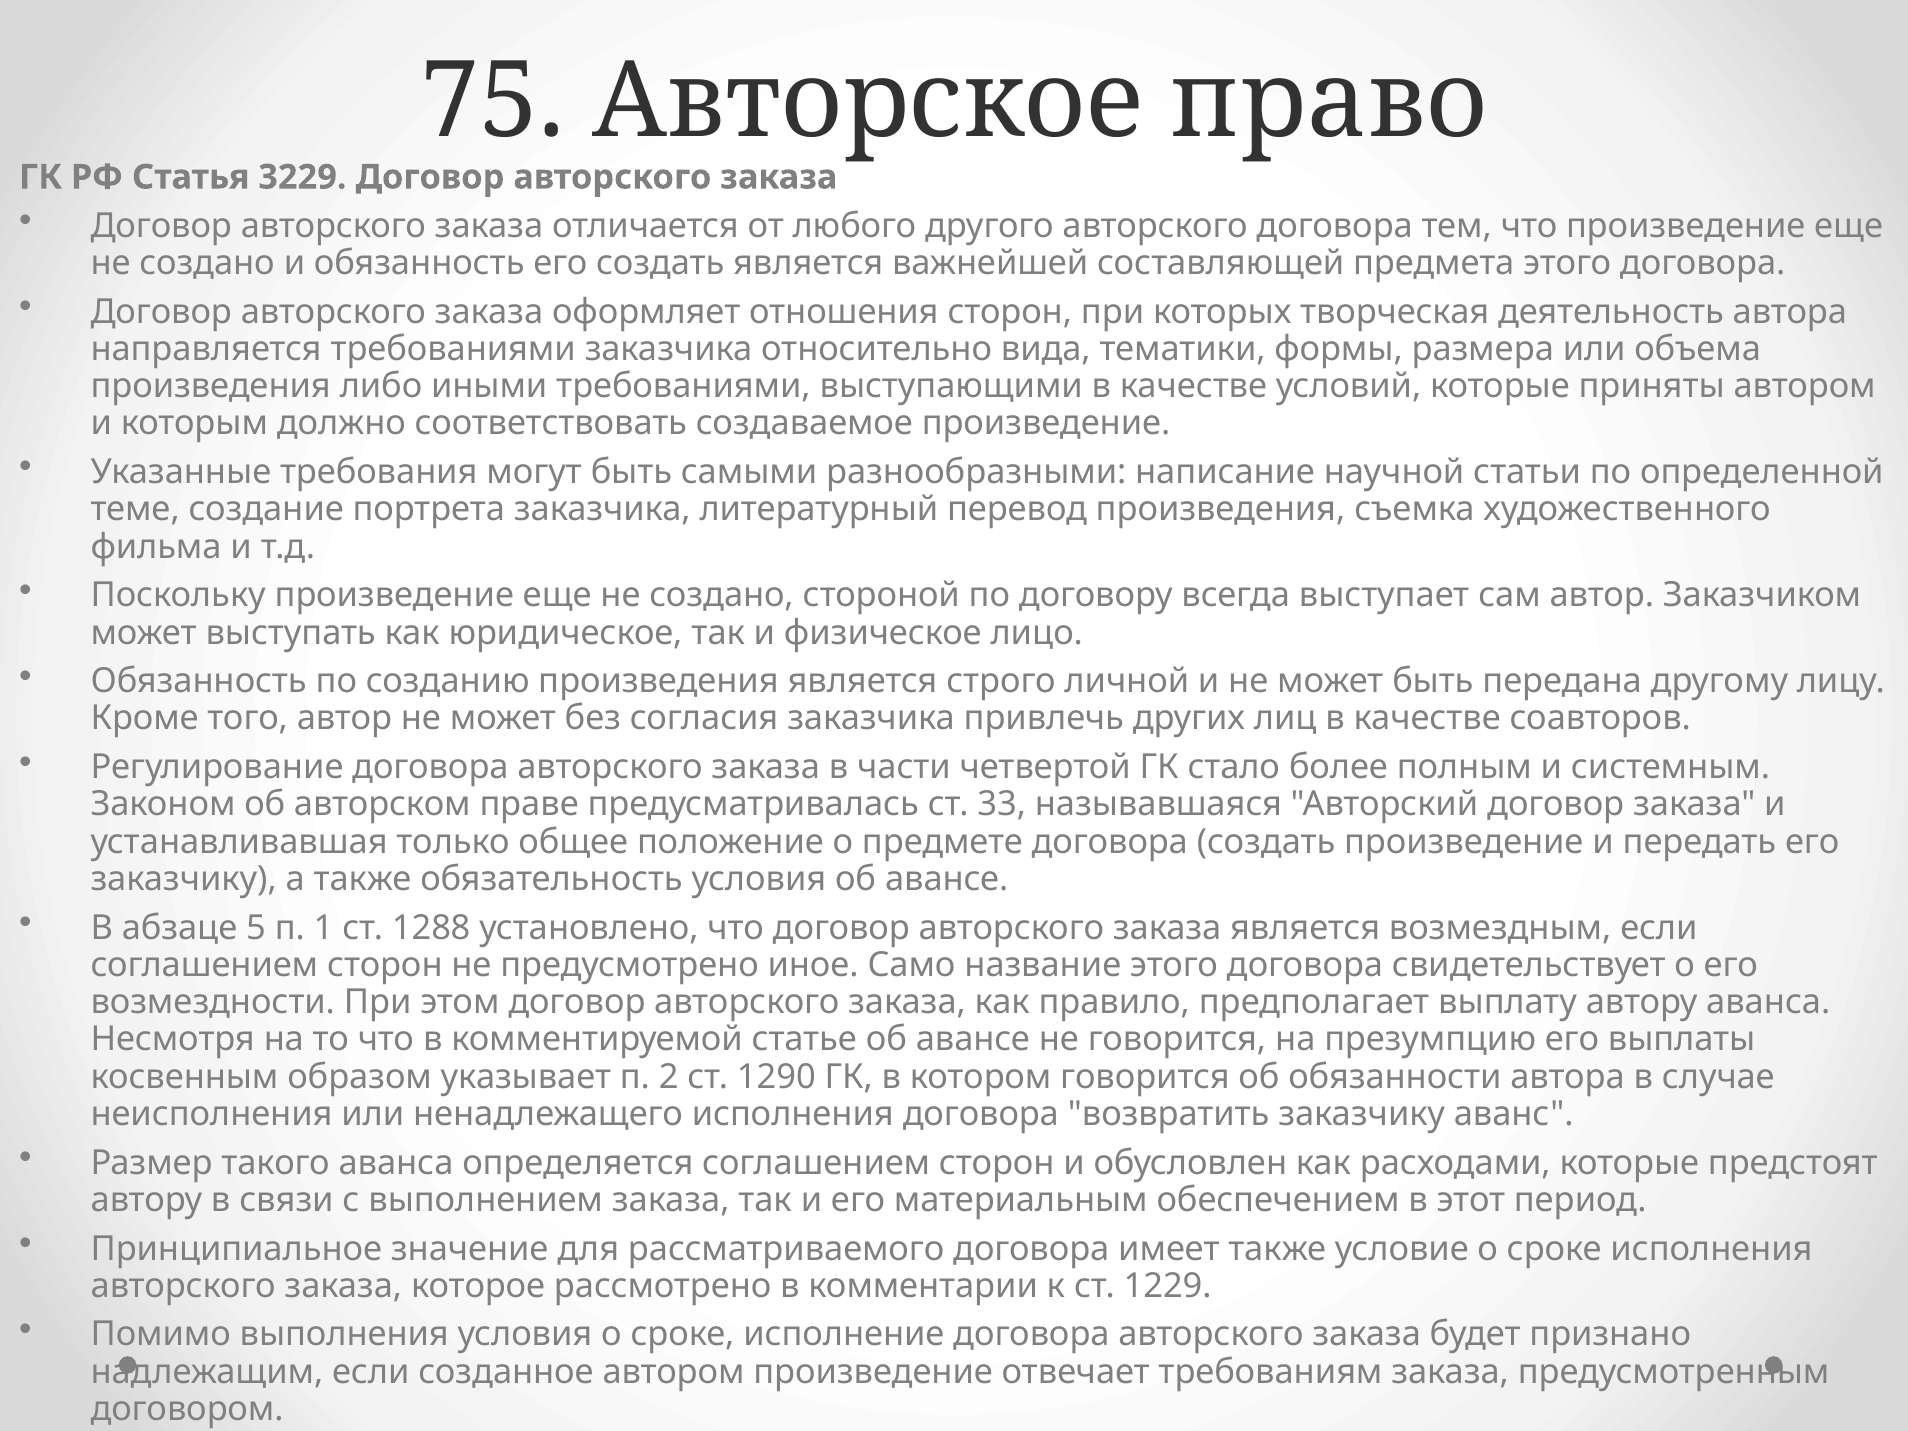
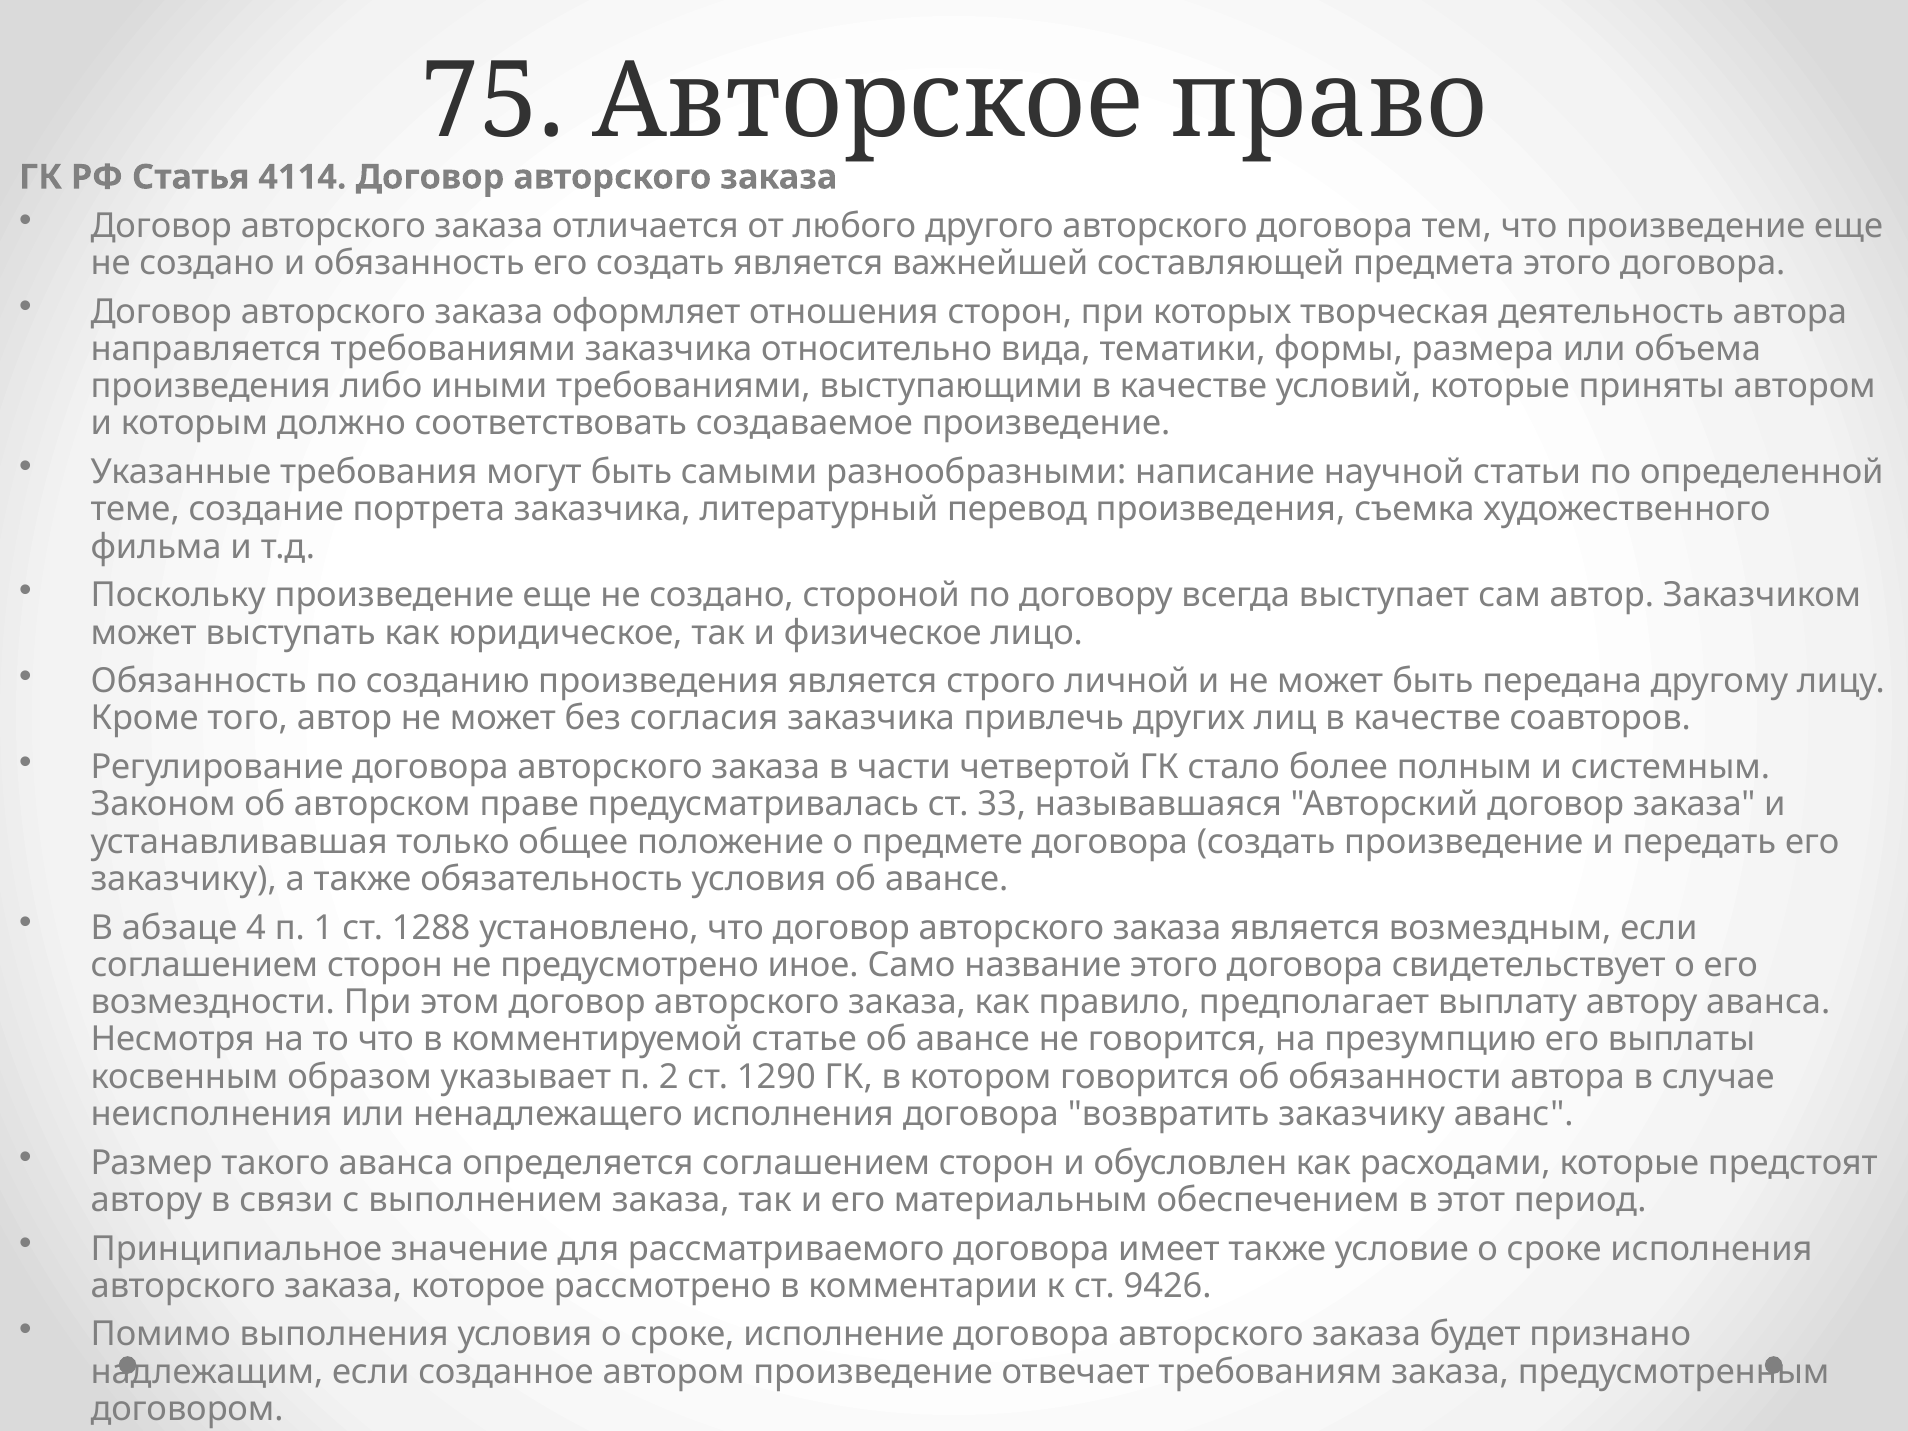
3229: 3229 -> 4114 (302, 177)
5: 5 -> 4 (256, 928)
1229: 1229 -> 9426 (1168, 1286)
